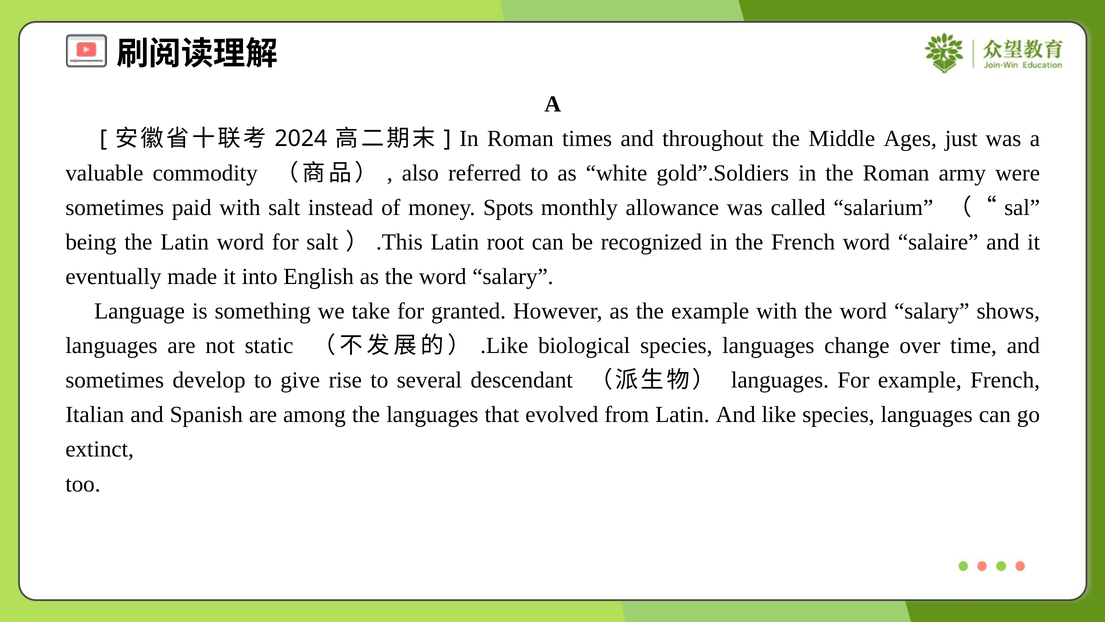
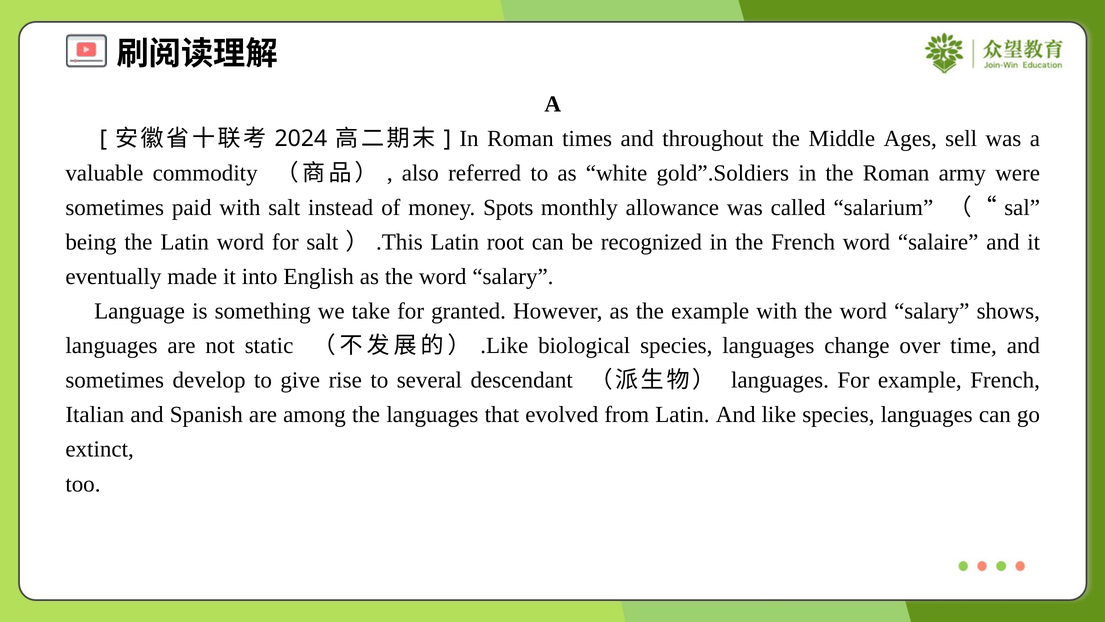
just: just -> sell (961, 138)
